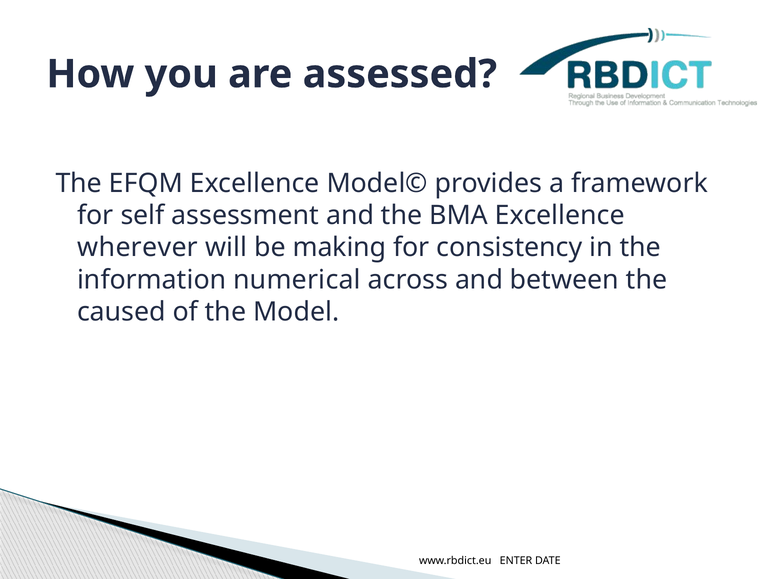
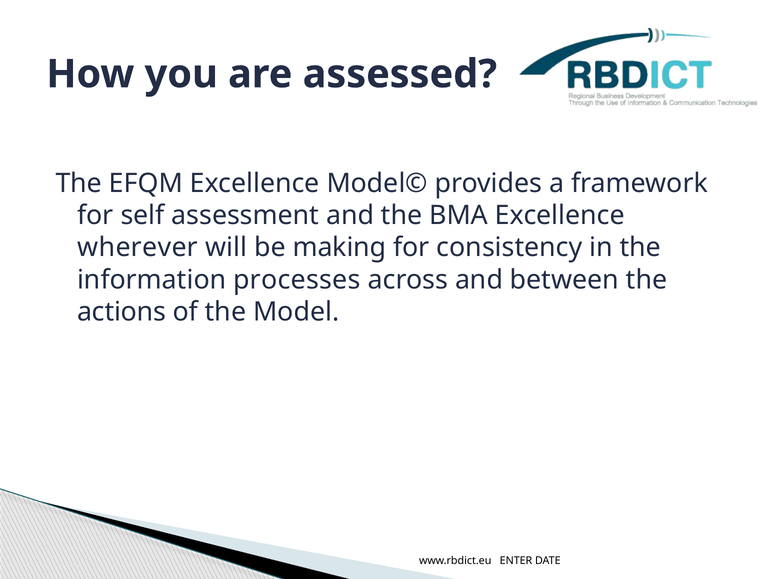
numerical: numerical -> processes (297, 280)
caused: caused -> actions (121, 312)
